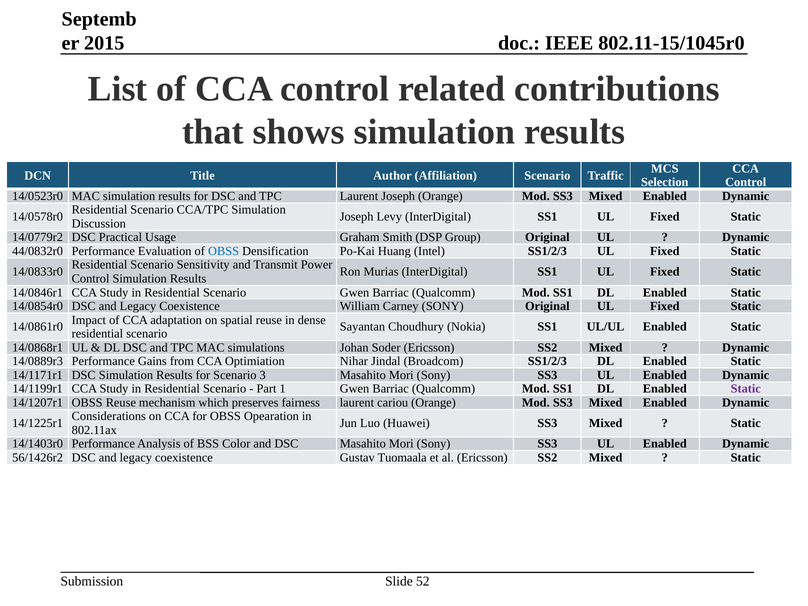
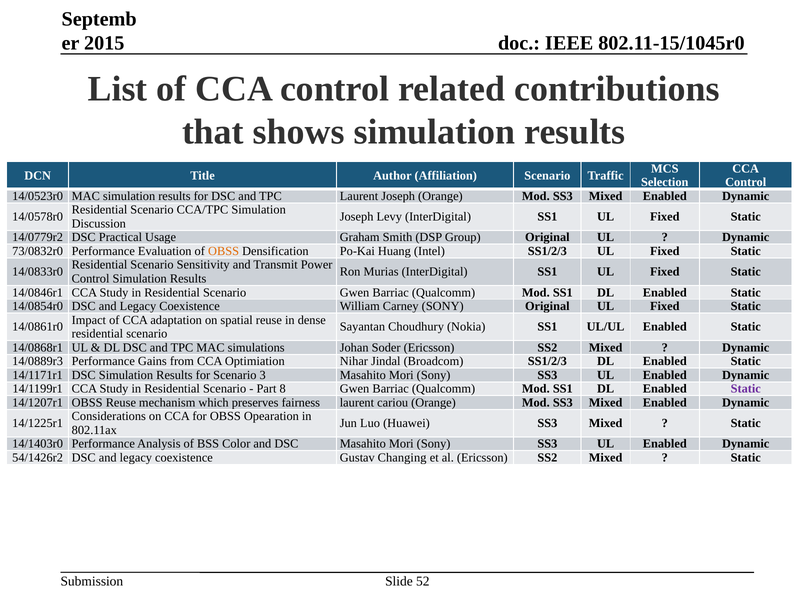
44/0832r0: 44/0832r0 -> 73/0832r0 (38, 251)
OBSS colour: blue -> orange (224, 251)
1: 1 -> 8 (283, 389)
56/1426r2: 56/1426r2 -> 54/1426r2 (38, 458)
Tuomaala: Tuomaala -> Changing (402, 458)
